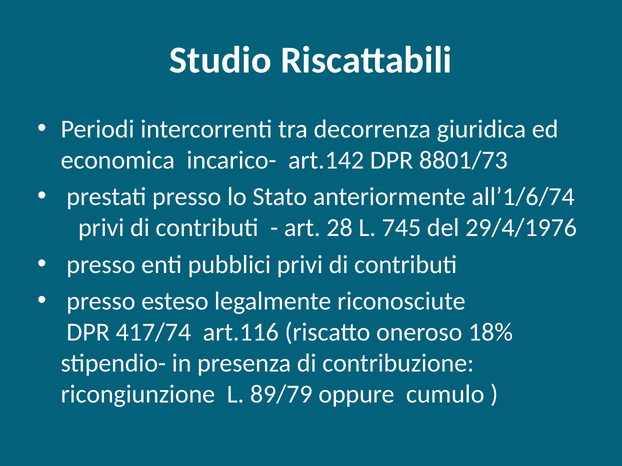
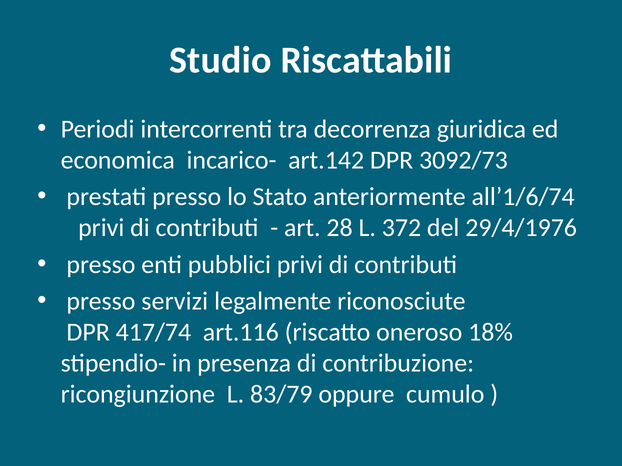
8801/73: 8801/73 -> 3092/73 (463, 160)
745: 745 -> 372 (402, 228)
esteso: esteso -> servizi (175, 301)
89/79: 89/79 -> 83/79 (281, 395)
